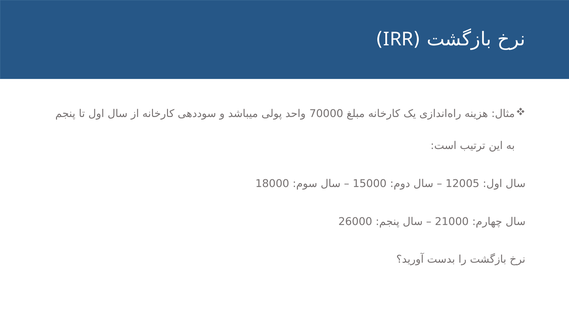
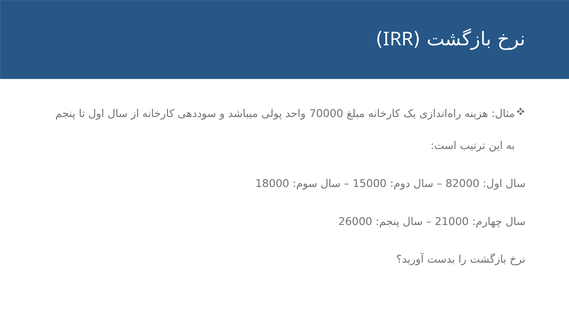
12005: 12005 -> 82000 (462, 184)
